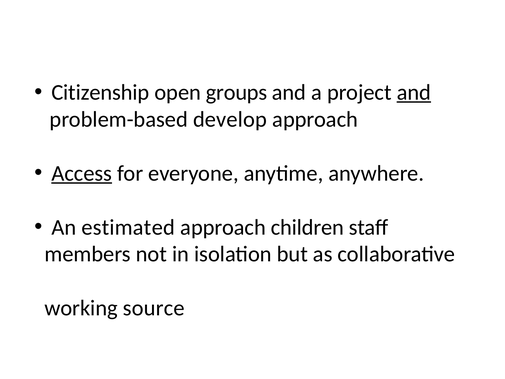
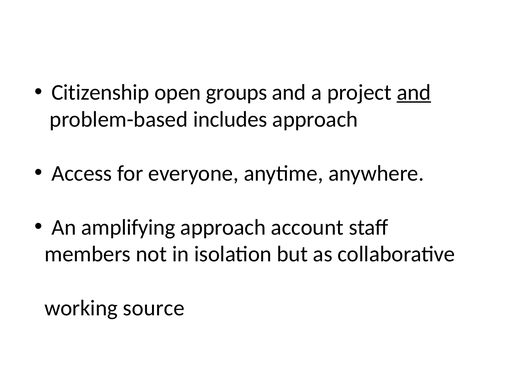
develop: develop -> includes (230, 119)
Access underline: present -> none (82, 173)
estimated: estimated -> amplifying (128, 227)
children: children -> account (307, 227)
